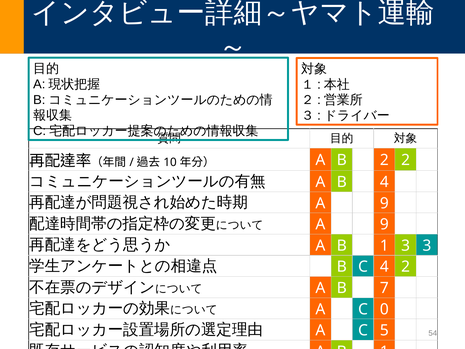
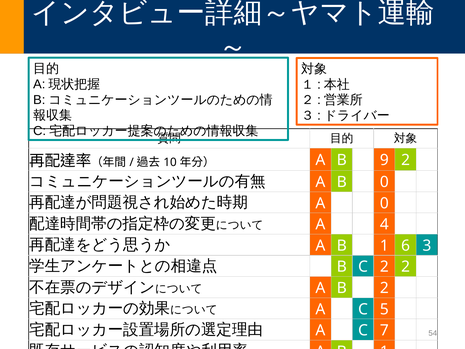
B 2: 2 -> 9 (384, 160)
B 4: 4 -> 0 (384, 182)
9: 9 -> 0 (384, 203)
9: 9 -> 4 (384, 224)
1 3: 3 -> 6 (406, 245)
C 4: 4 -> 2 (384, 267)
B 7: 7 -> 2 (384, 288)
0: 0 -> 5 (384, 309)
5: 5 -> 7 (384, 330)
